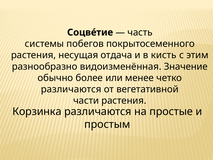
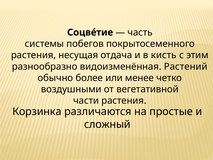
Значение: Значение -> Растений (186, 66)
различаются: различаются -> воздушными (71, 89)
простым: простым -> сложный (107, 124)
